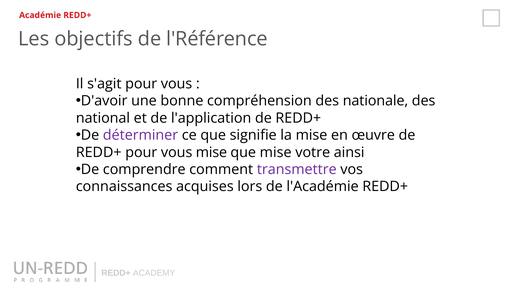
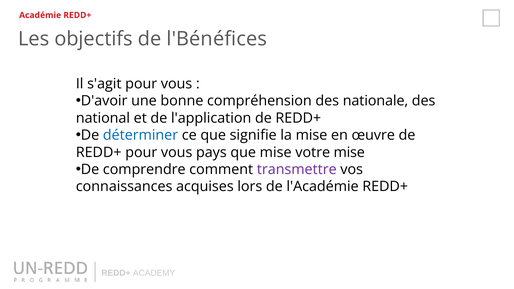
l'Référence: l'Référence -> l'Bénéfices (217, 39)
déterminer colour: purple -> blue (140, 135)
vous mise: mise -> pays (211, 152)
votre ainsi: ainsi -> mise (349, 152)
